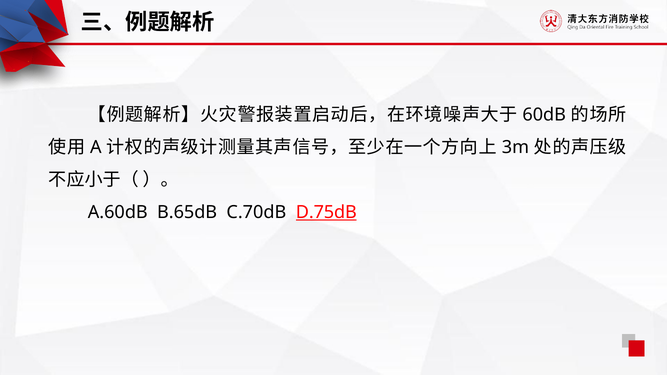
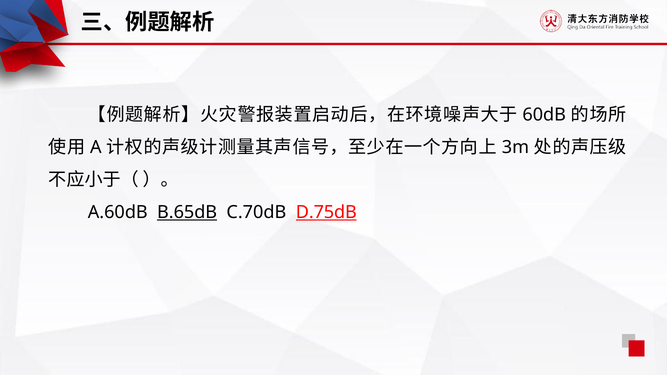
B.65dB underline: none -> present (187, 212)
